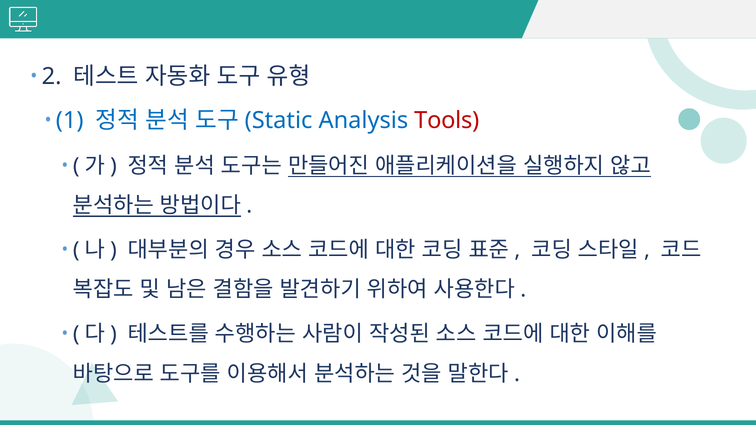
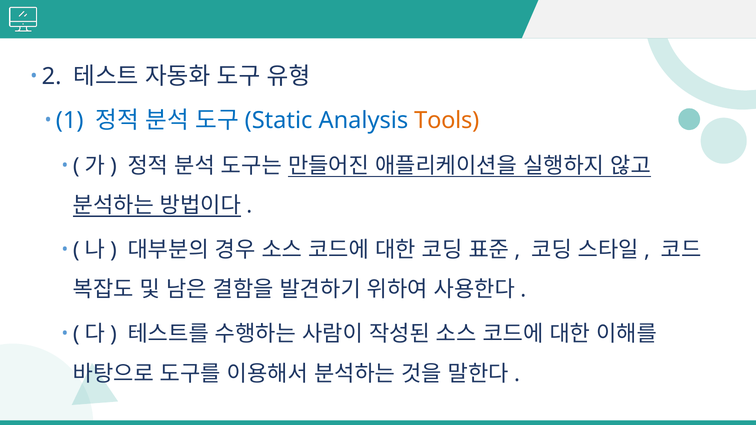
Tools colour: red -> orange (447, 121)
